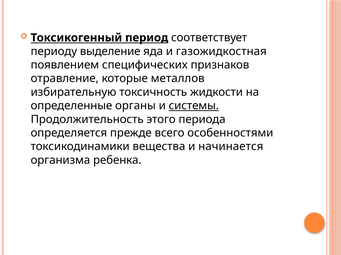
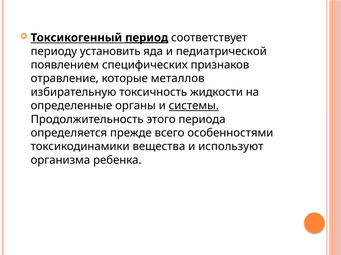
период underline: none -> present (147, 38)
выделение: выделение -> установить (110, 51)
газожидкостная: газожидкостная -> педиатрической (221, 51)
начинается: начинается -> используют (231, 147)
